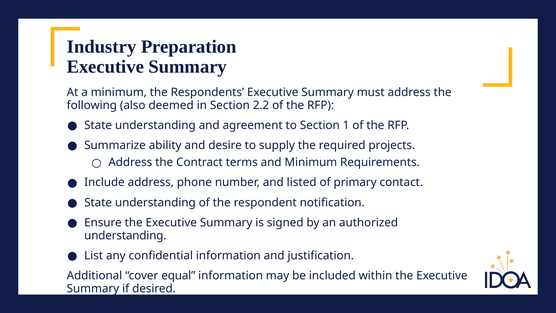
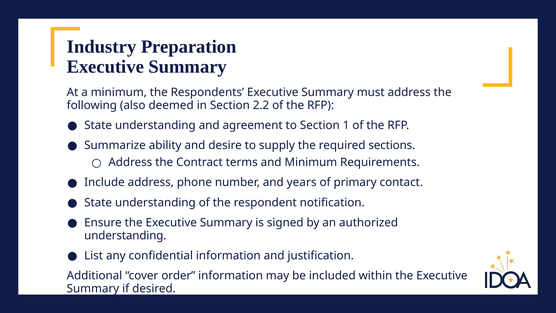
projects: projects -> sections (392, 145)
listed: listed -> years (302, 182)
equal: equal -> order (178, 275)
